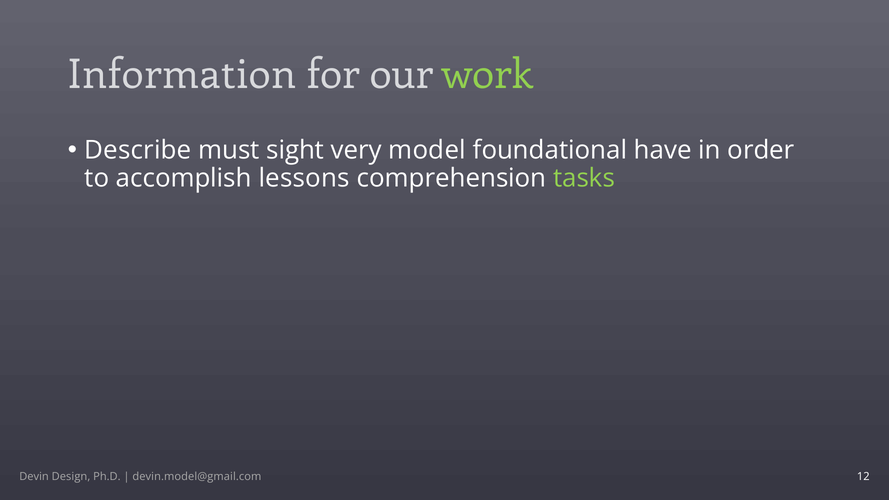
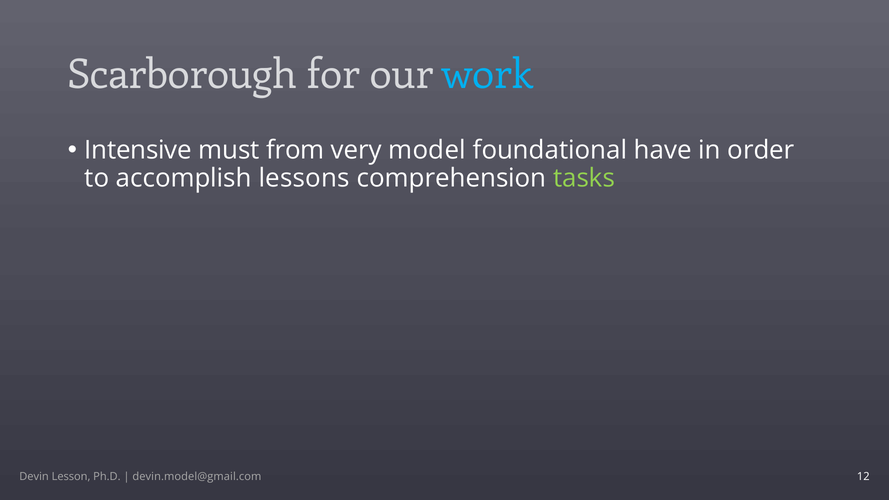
Information: Information -> Scarborough (182, 75)
work colour: light green -> light blue (487, 75)
Describe: Describe -> Intensive (138, 150)
sight: sight -> from (295, 150)
Design: Design -> Lesson (71, 477)
